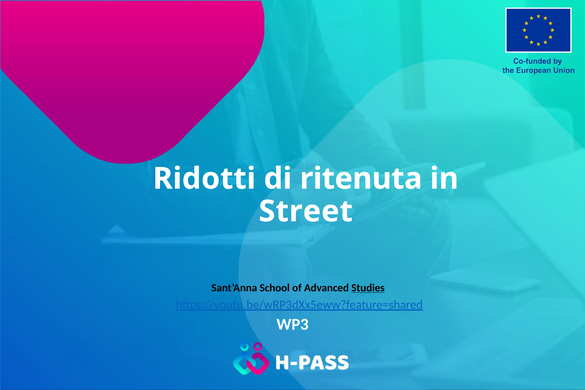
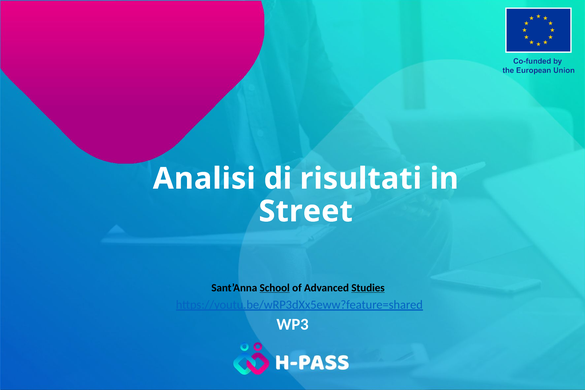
Ridotti: Ridotti -> Analisi (204, 179)
ritenuta: ritenuta -> risultati (361, 179)
School underline: none -> present (275, 288)
